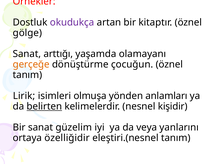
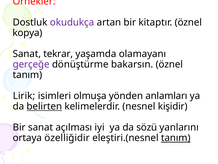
gölge: gölge -> kopya (27, 33)
arttığı: arttığı -> tekrar (58, 54)
gerçeğe colour: orange -> purple (31, 64)
çocuğun: çocuğun -> bakarsın (132, 64)
güzelim: güzelim -> açılması (74, 127)
veya: veya -> sözü (147, 127)
tanım underline: none -> present (176, 138)
